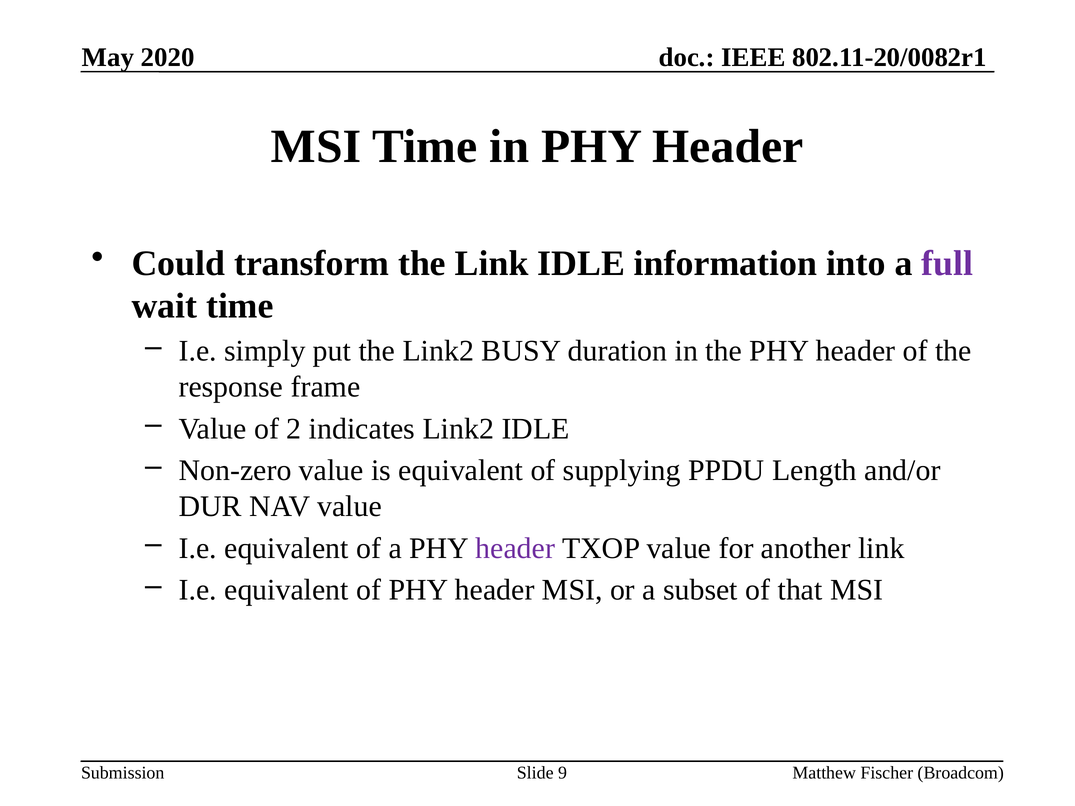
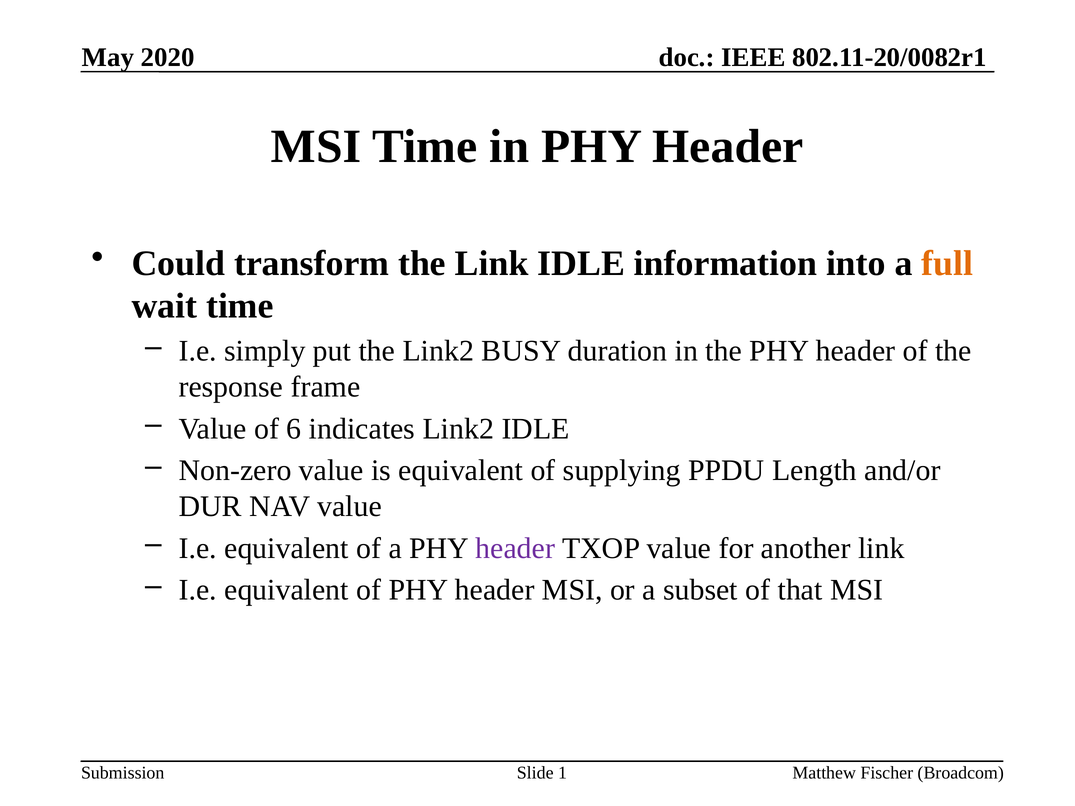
full colour: purple -> orange (947, 263)
2: 2 -> 6 (294, 429)
9: 9 -> 1 (563, 773)
